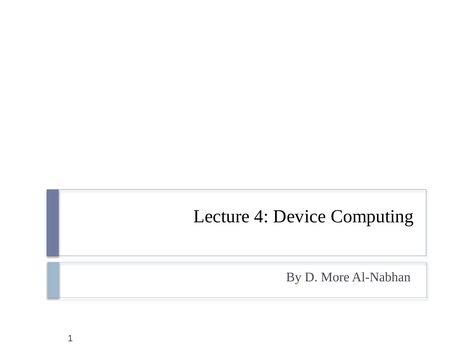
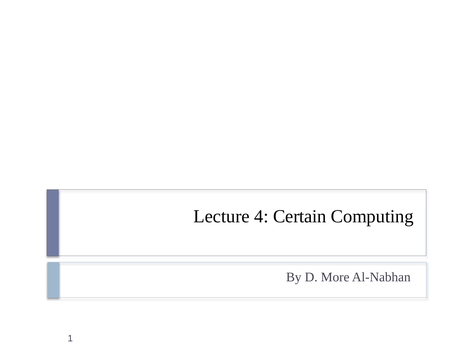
Device: Device -> Certain (300, 216)
